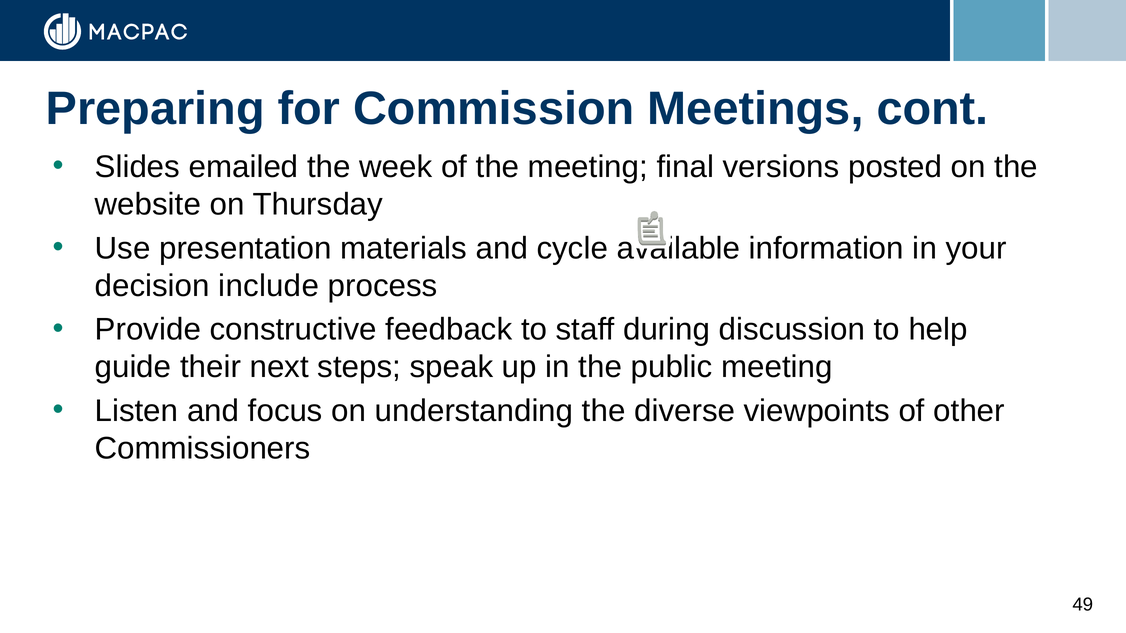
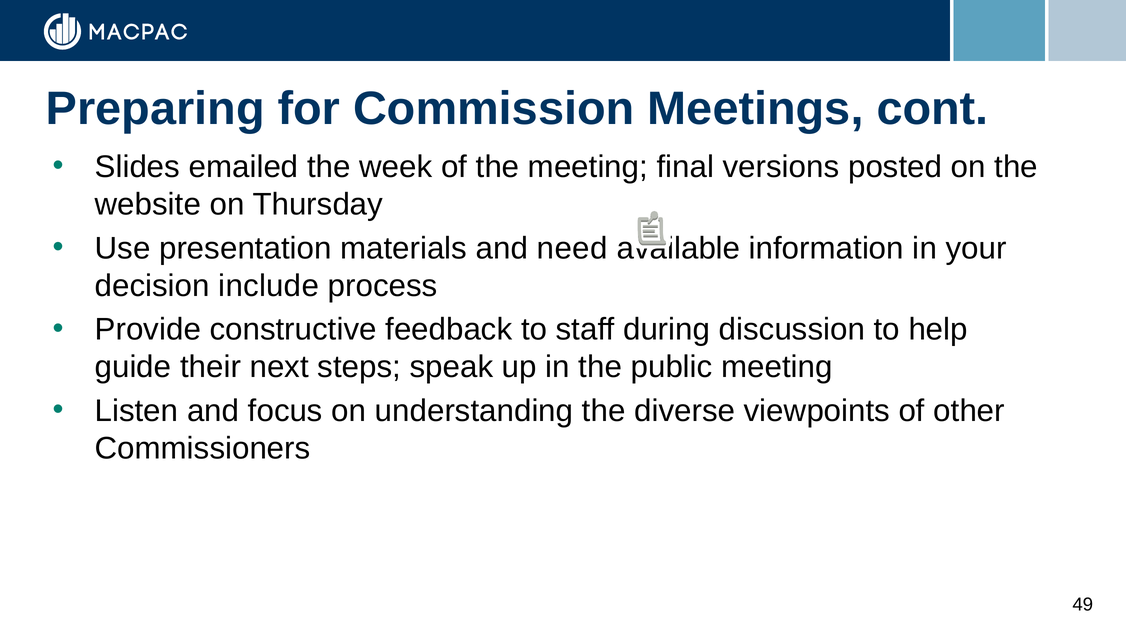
cycle: cycle -> need (572, 248)
